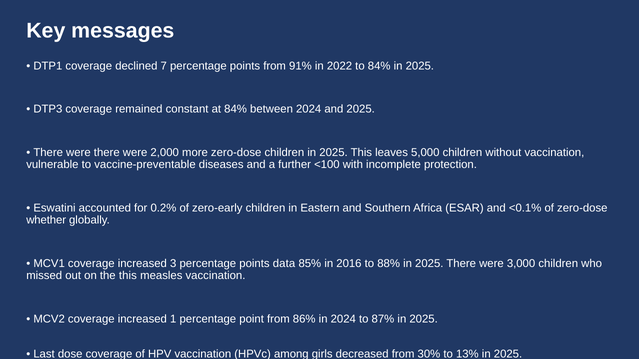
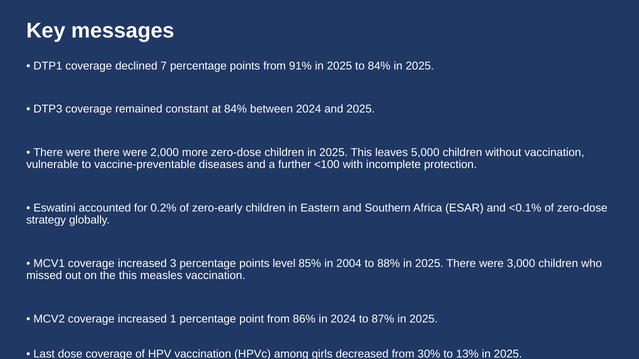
91% in 2022: 2022 -> 2025 (340, 66)
whether: whether -> strategy (46, 220)
data: data -> level (284, 264)
2016: 2016 -> 2004 (349, 264)
